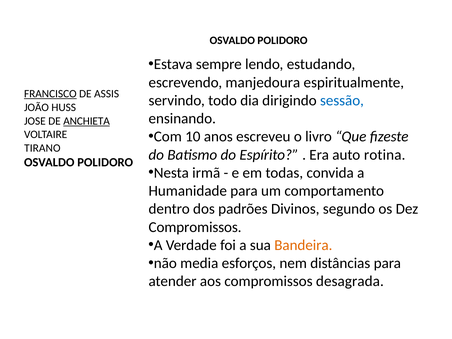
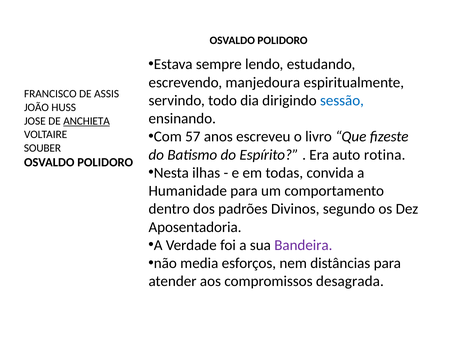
FRANCISCO underline: present -> none (50, 94)
10: 10 -> 57 (193, 137)
TIRANO: TIRANO -> SOUBER (42, 148)
irmã: irmã -> ilhas (206, 173)
Compromissos: Compromissos -> Aposentadoria (195, 227)
Bandeira colour: orange -> purple (303, 245)
